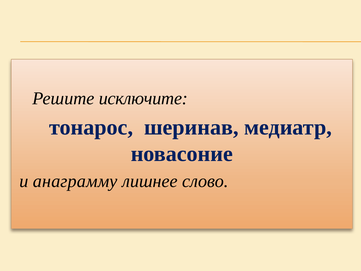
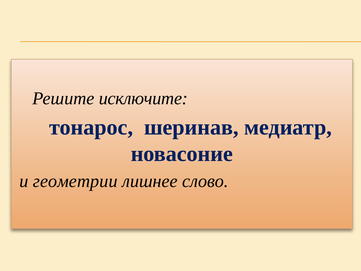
анаграмму: анаграмму -> геометрии (75, 181)
